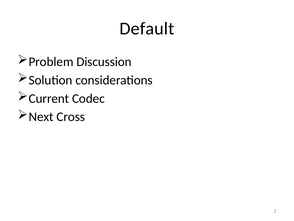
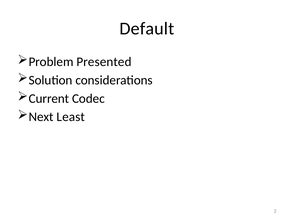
Discussion: Discussion -> Presented (104, 62)
Cross: Cross -> Least (71, 117)
